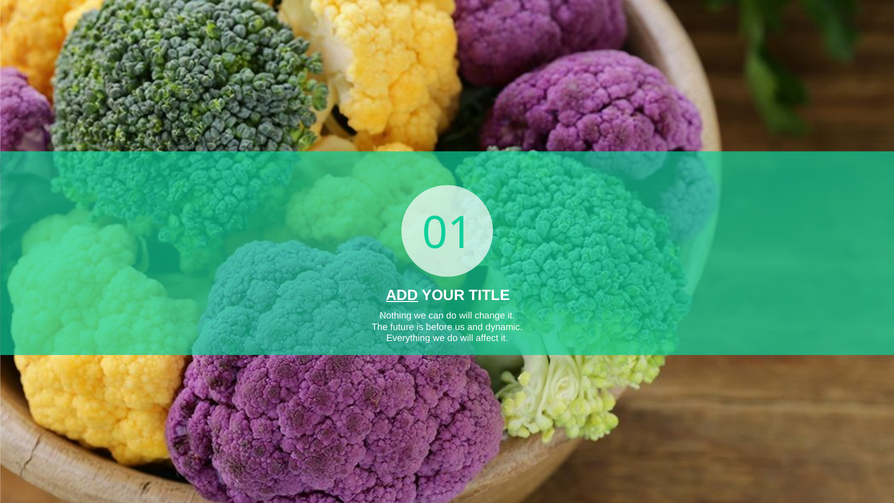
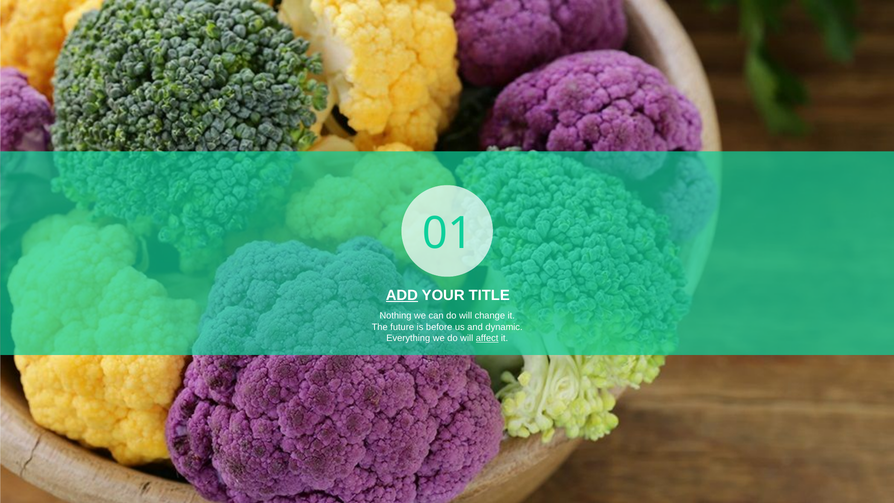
affect underline: none -> present (487, 338)
